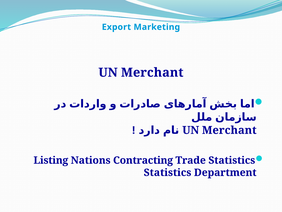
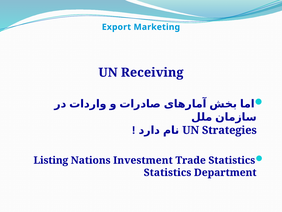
Merchant: Merchant -> Receiving (152, 72)
Merchant: Merchant -> Strategies (229, 130)
Contracting: Contracting -> Investment (143, 160)
